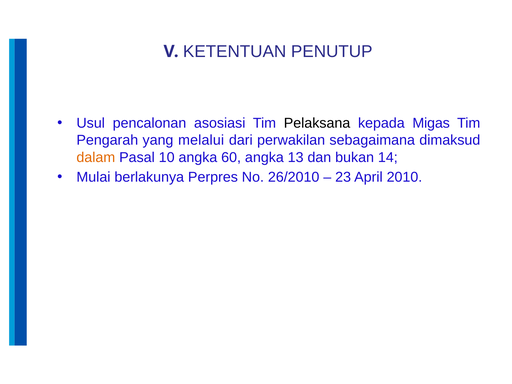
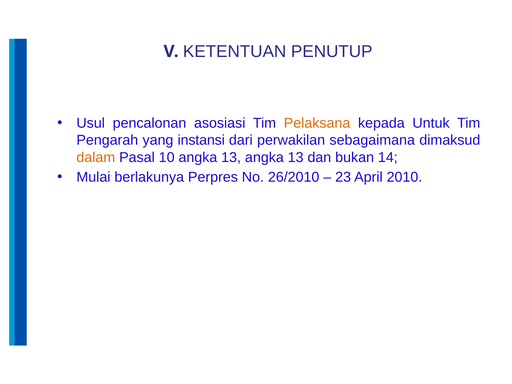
Pelaksana colour: black -> orange (317, 123)
Migas: Migas -> Untuk (431, 123)
melalui: melalui -> instansi (201, 140)
10 angka 60: 60 -> 13 (231, 157)
